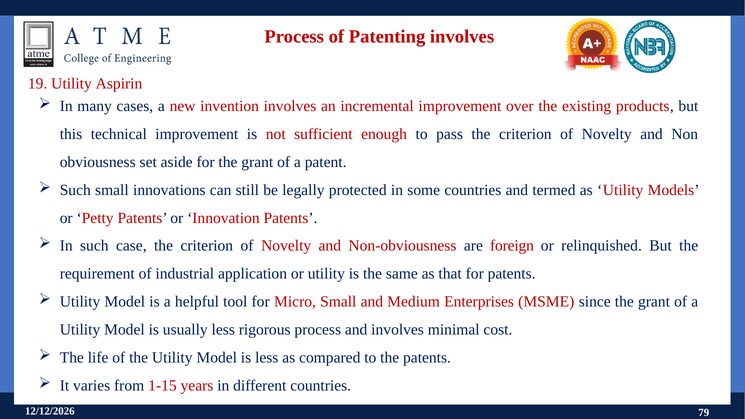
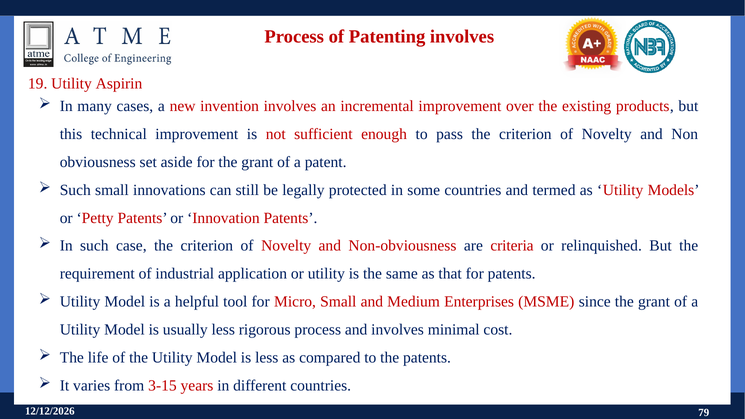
foreign: foreign -> criteria (512, 246)
1-15: 1-15 -> 3-15 (162, 386)
